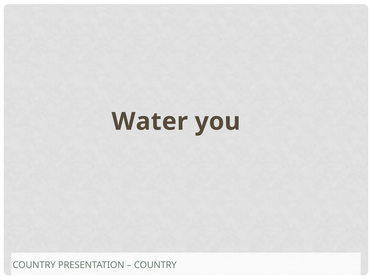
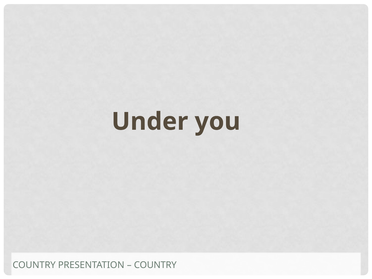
Water: Water -> Under (150, 122)
